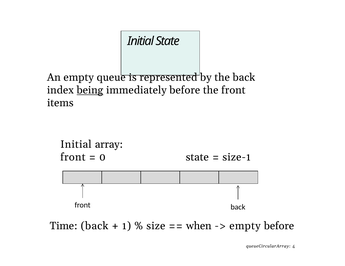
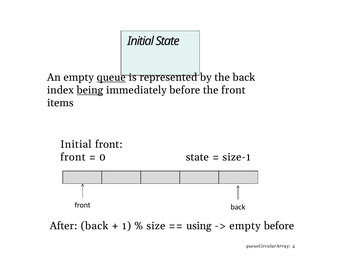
queue underline: none -> present (111, 78)
Initial array: array -> front (109, 145)
Time: Time -> After (64, 226)
when: when -> using (199, 226)
